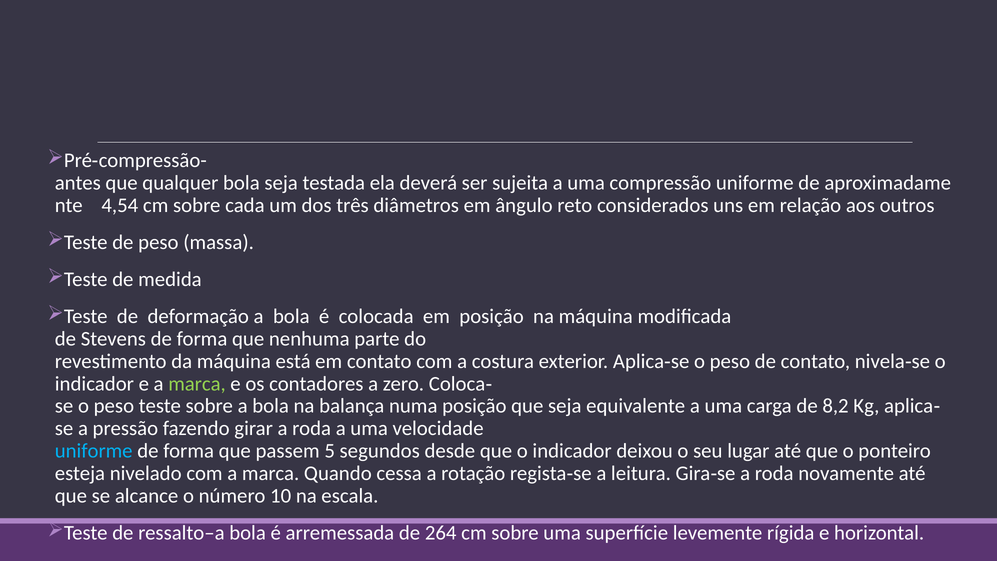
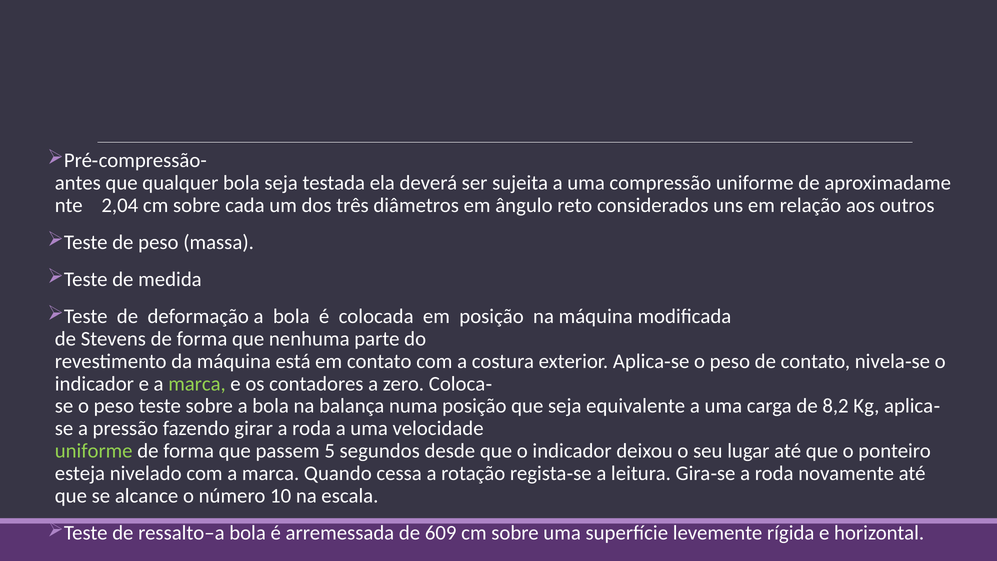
4,54: 4,54 -> 2,04 (120, 205)
uniforme colour: light blue -> light green (94, 451)
264: 264 -> 609 (441, 533)
